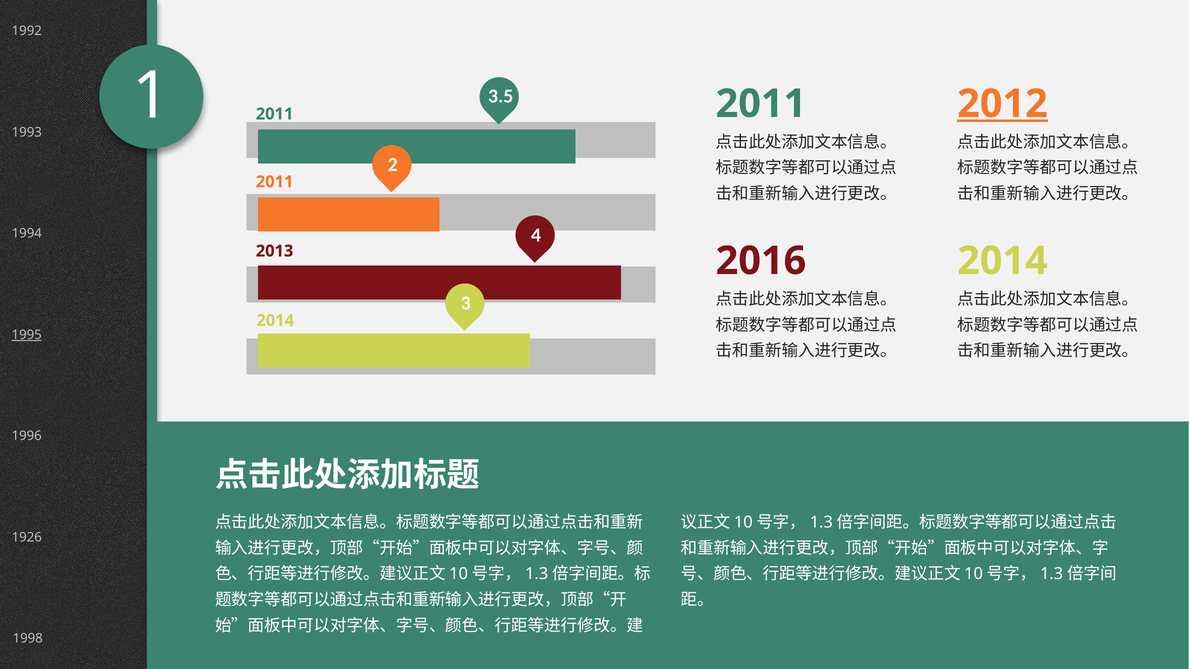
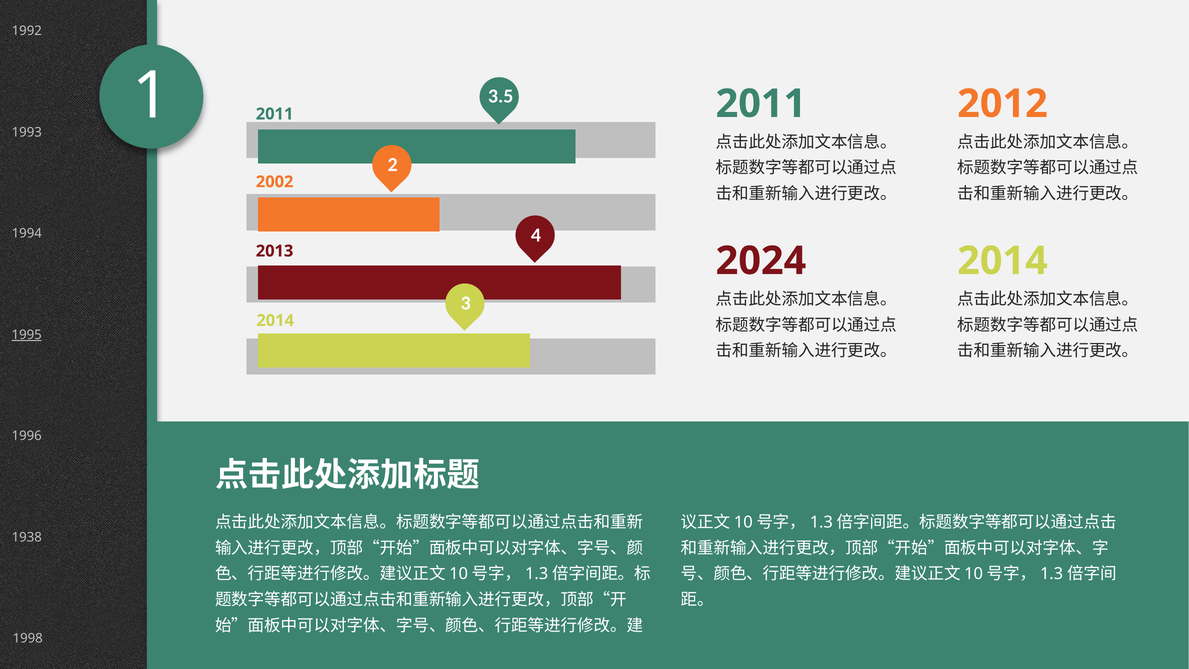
2012 underline: present -> none (1003, 104)
2011: 2011 -> 2002 (275, 182)
2016: 2016 -> 2024 (761, 261)
1926: 1926 -> 1938 (27, 537)
